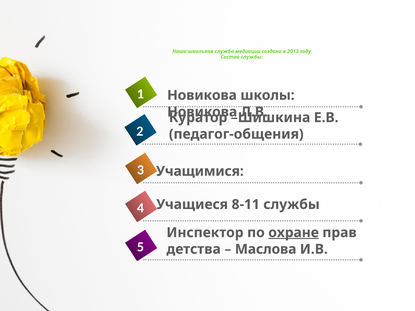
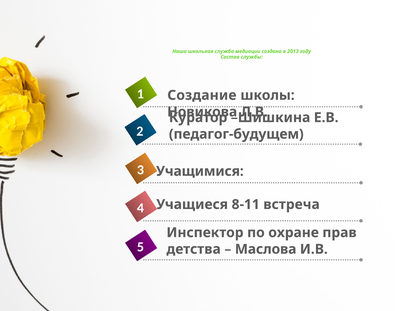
Новикова: Новикова -> Создание (202, 95)
педагог-общения: педагог-общения -> педагог-будущем (236, 134)
8-11 службы: службы -> встреча (292, 205)
охране underline: present -> none (294, 233)
